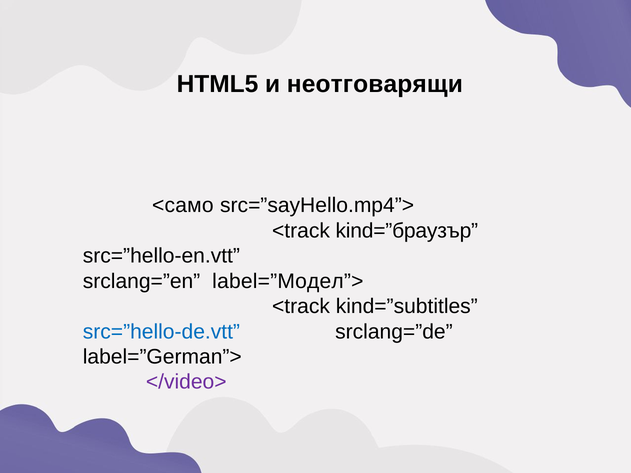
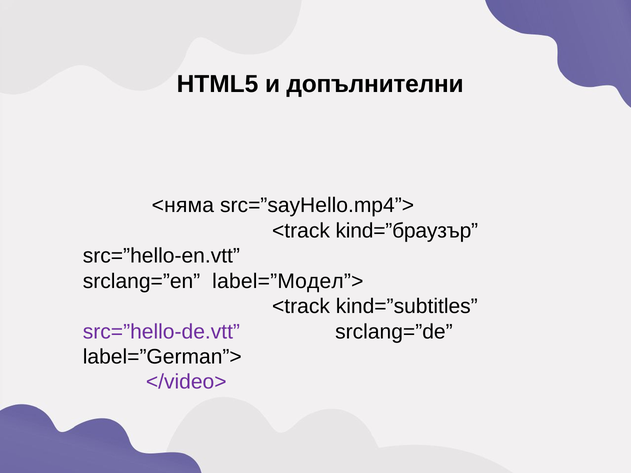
неотговарящи: неотговарящи -> допълнителни (375, 84)
<само: <само -> <няма (183, 206)
src=”hello-de.vtt colour: blue -> purple (161, 332)
